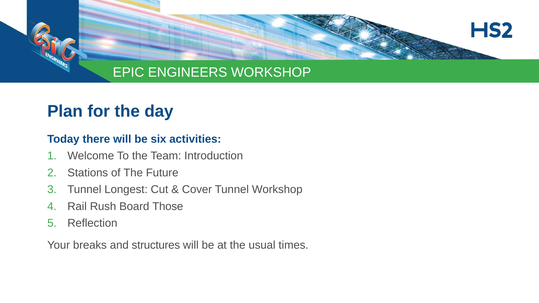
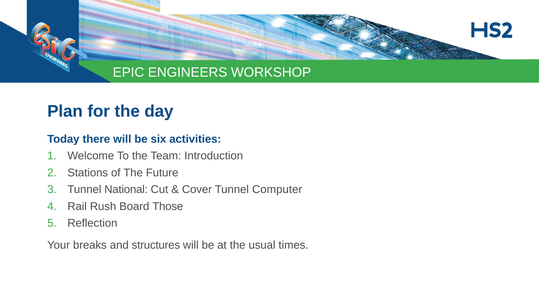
Longest: Longest -> National (126, 190)
Tunnel Workshop: Workshop -> Computer (277, 190)
